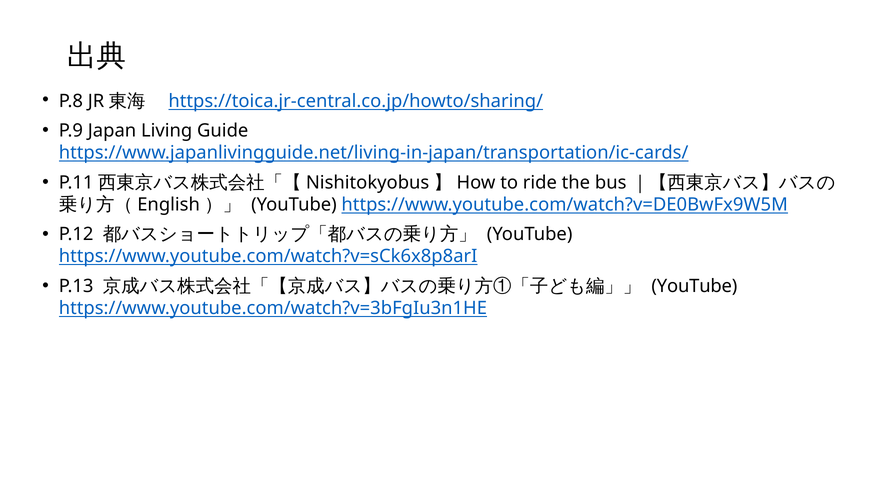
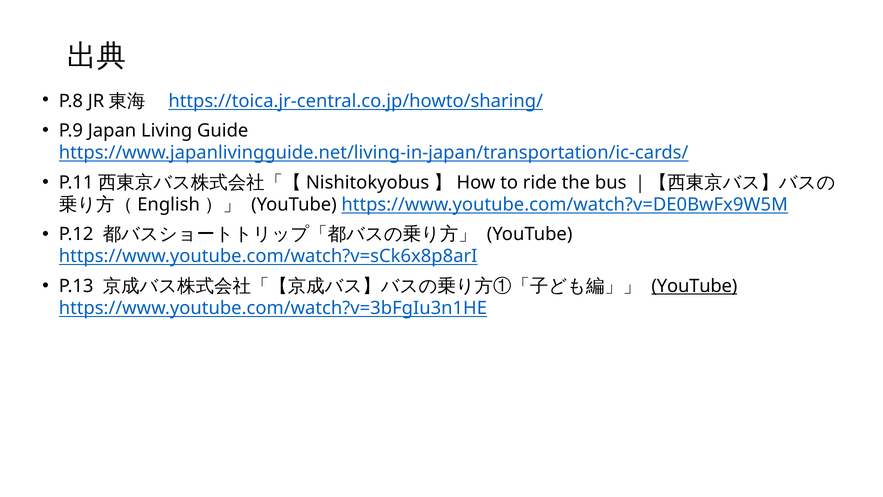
YouTube underline: none -> present (694, 286)
